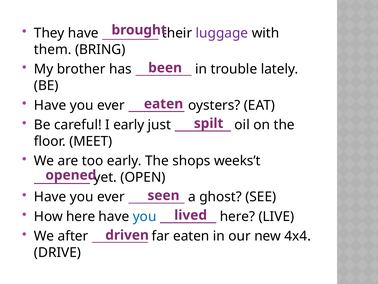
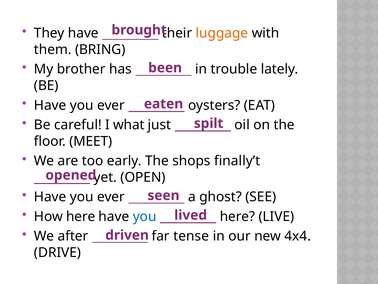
luggage colour: purple -> orange (222, 33)
I early: early -> what (129, 125)
weeks’t: weeks’t -> finally’t (237, 161)
far eaten: eaten -> tense (191, 236)
